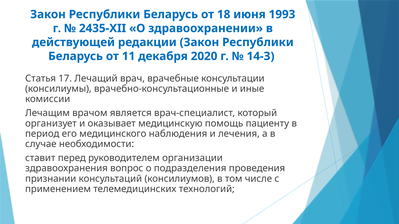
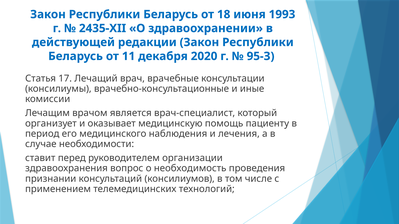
14-З: 14-З -> 95-З (261, 56)
подразделения: подразделения -> необходимость (190, 169)
